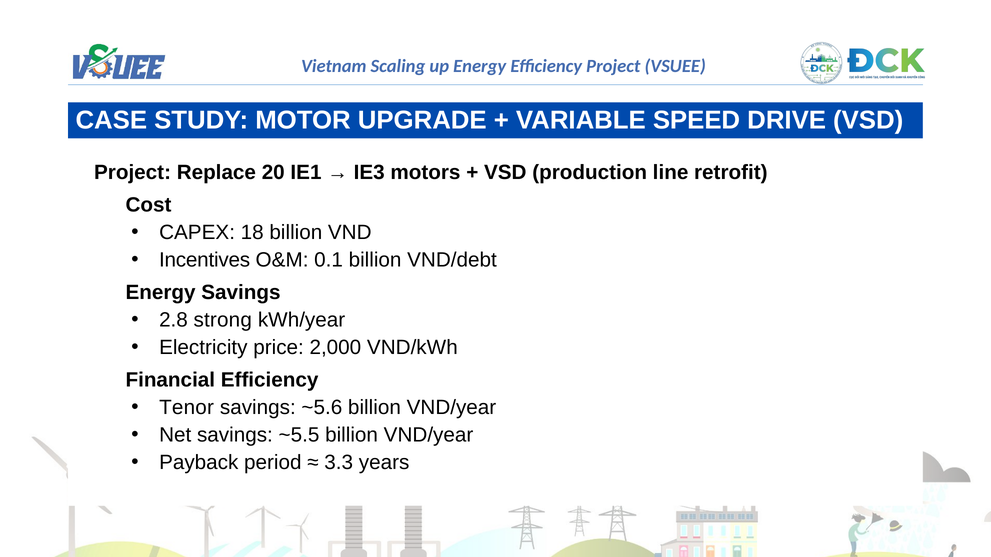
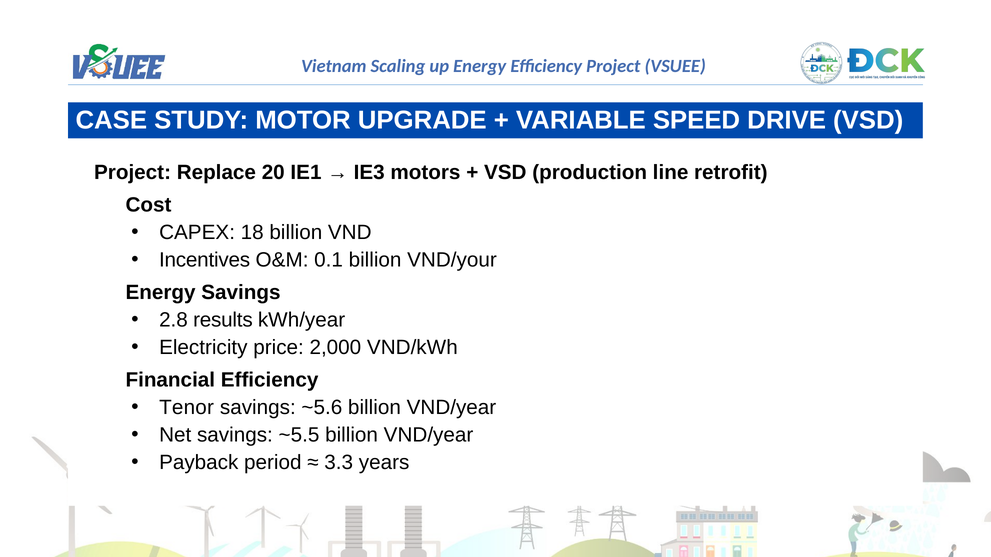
VND/debt: VND/debt -> VND/your (452, 260)
strong: strong -> results (223, 320)
